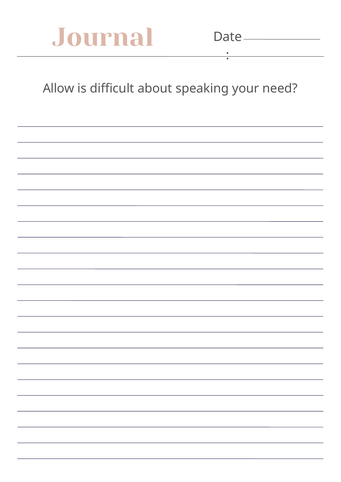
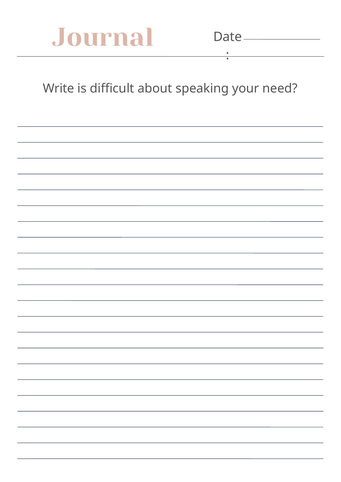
Allow: Allow -> Write (59, 88)
